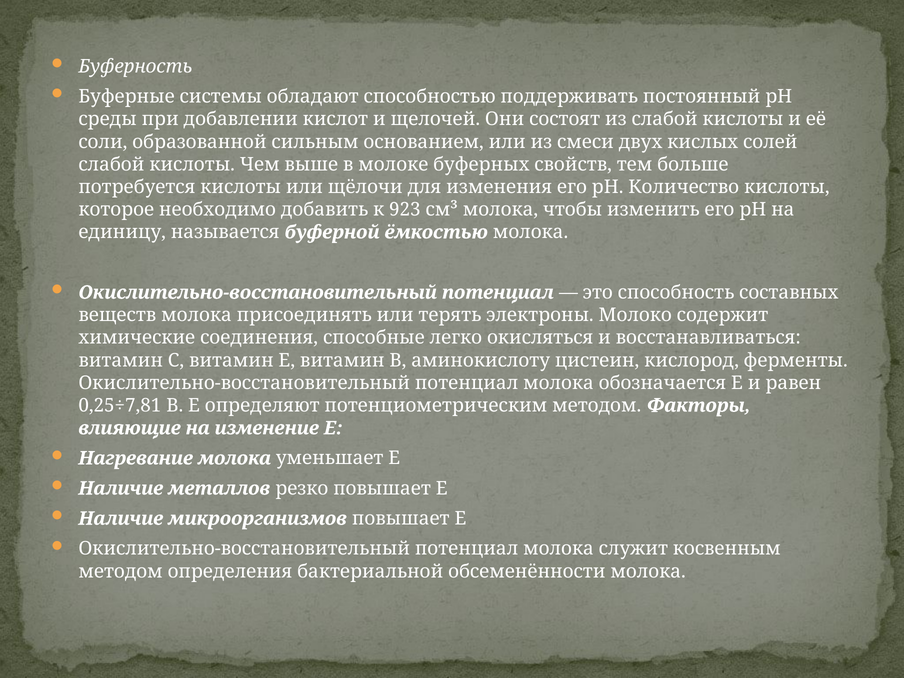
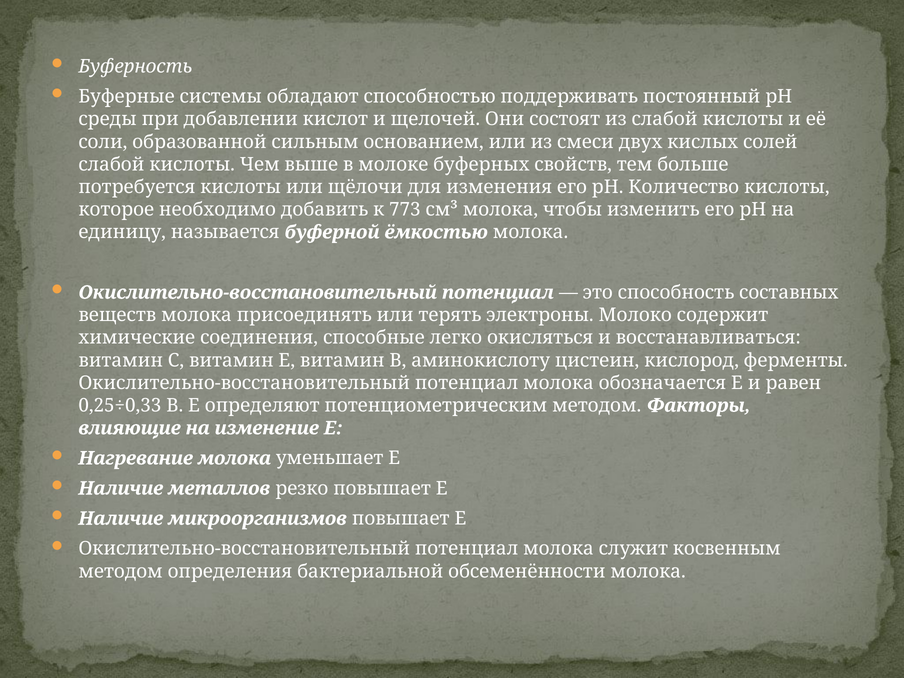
923: 923 -> 773 (405, 210)
0,25÷7,81: 0,25÷7,81 -> 0,25÷0,33 (120, 406)
